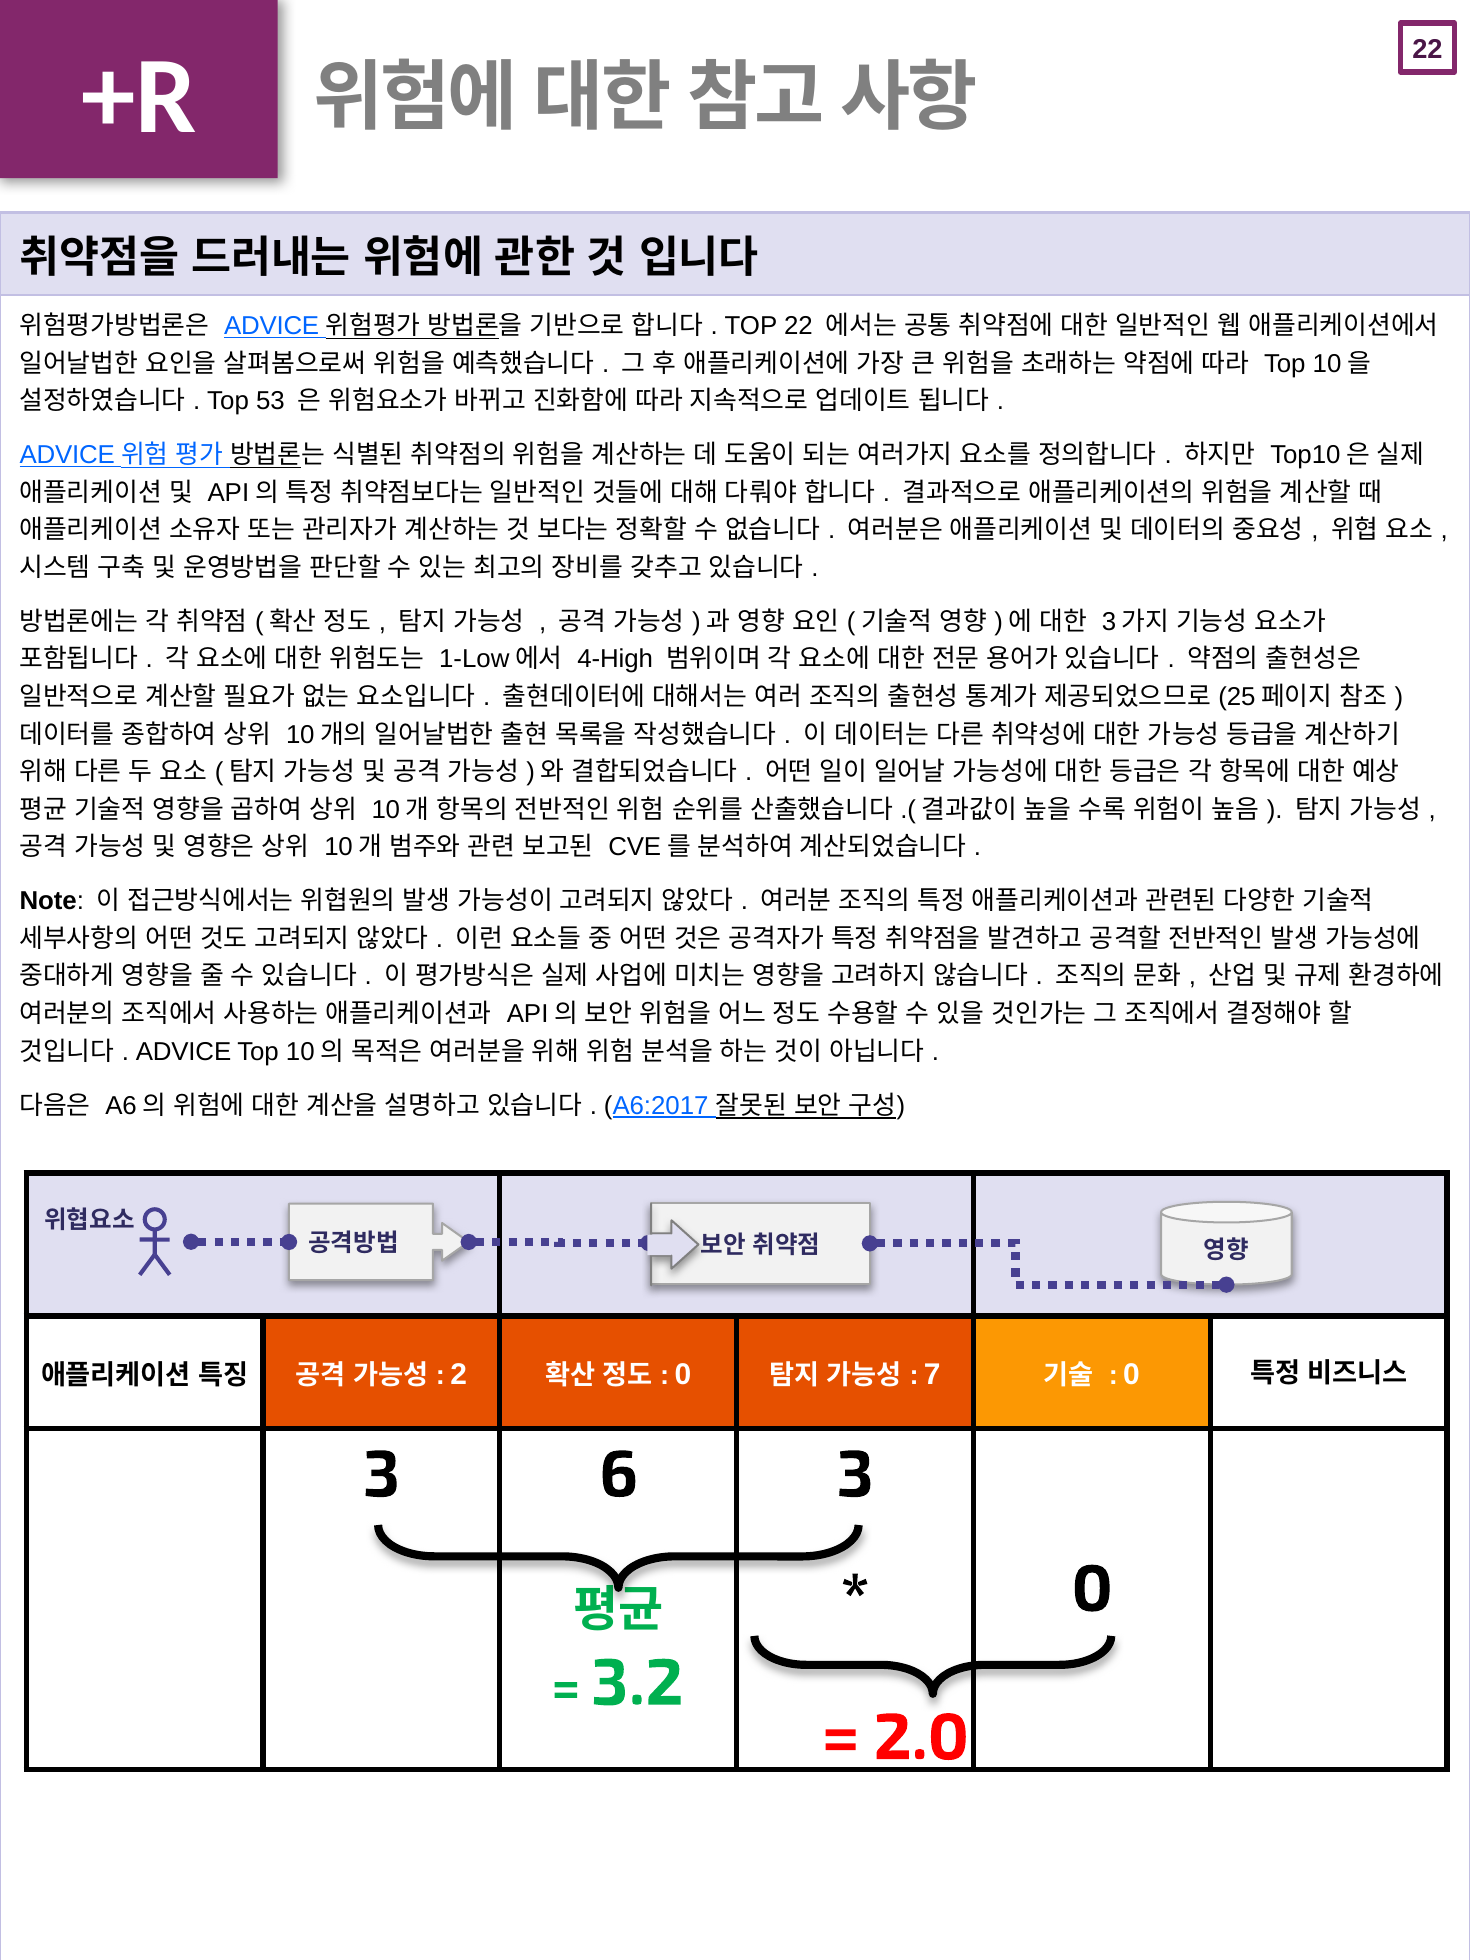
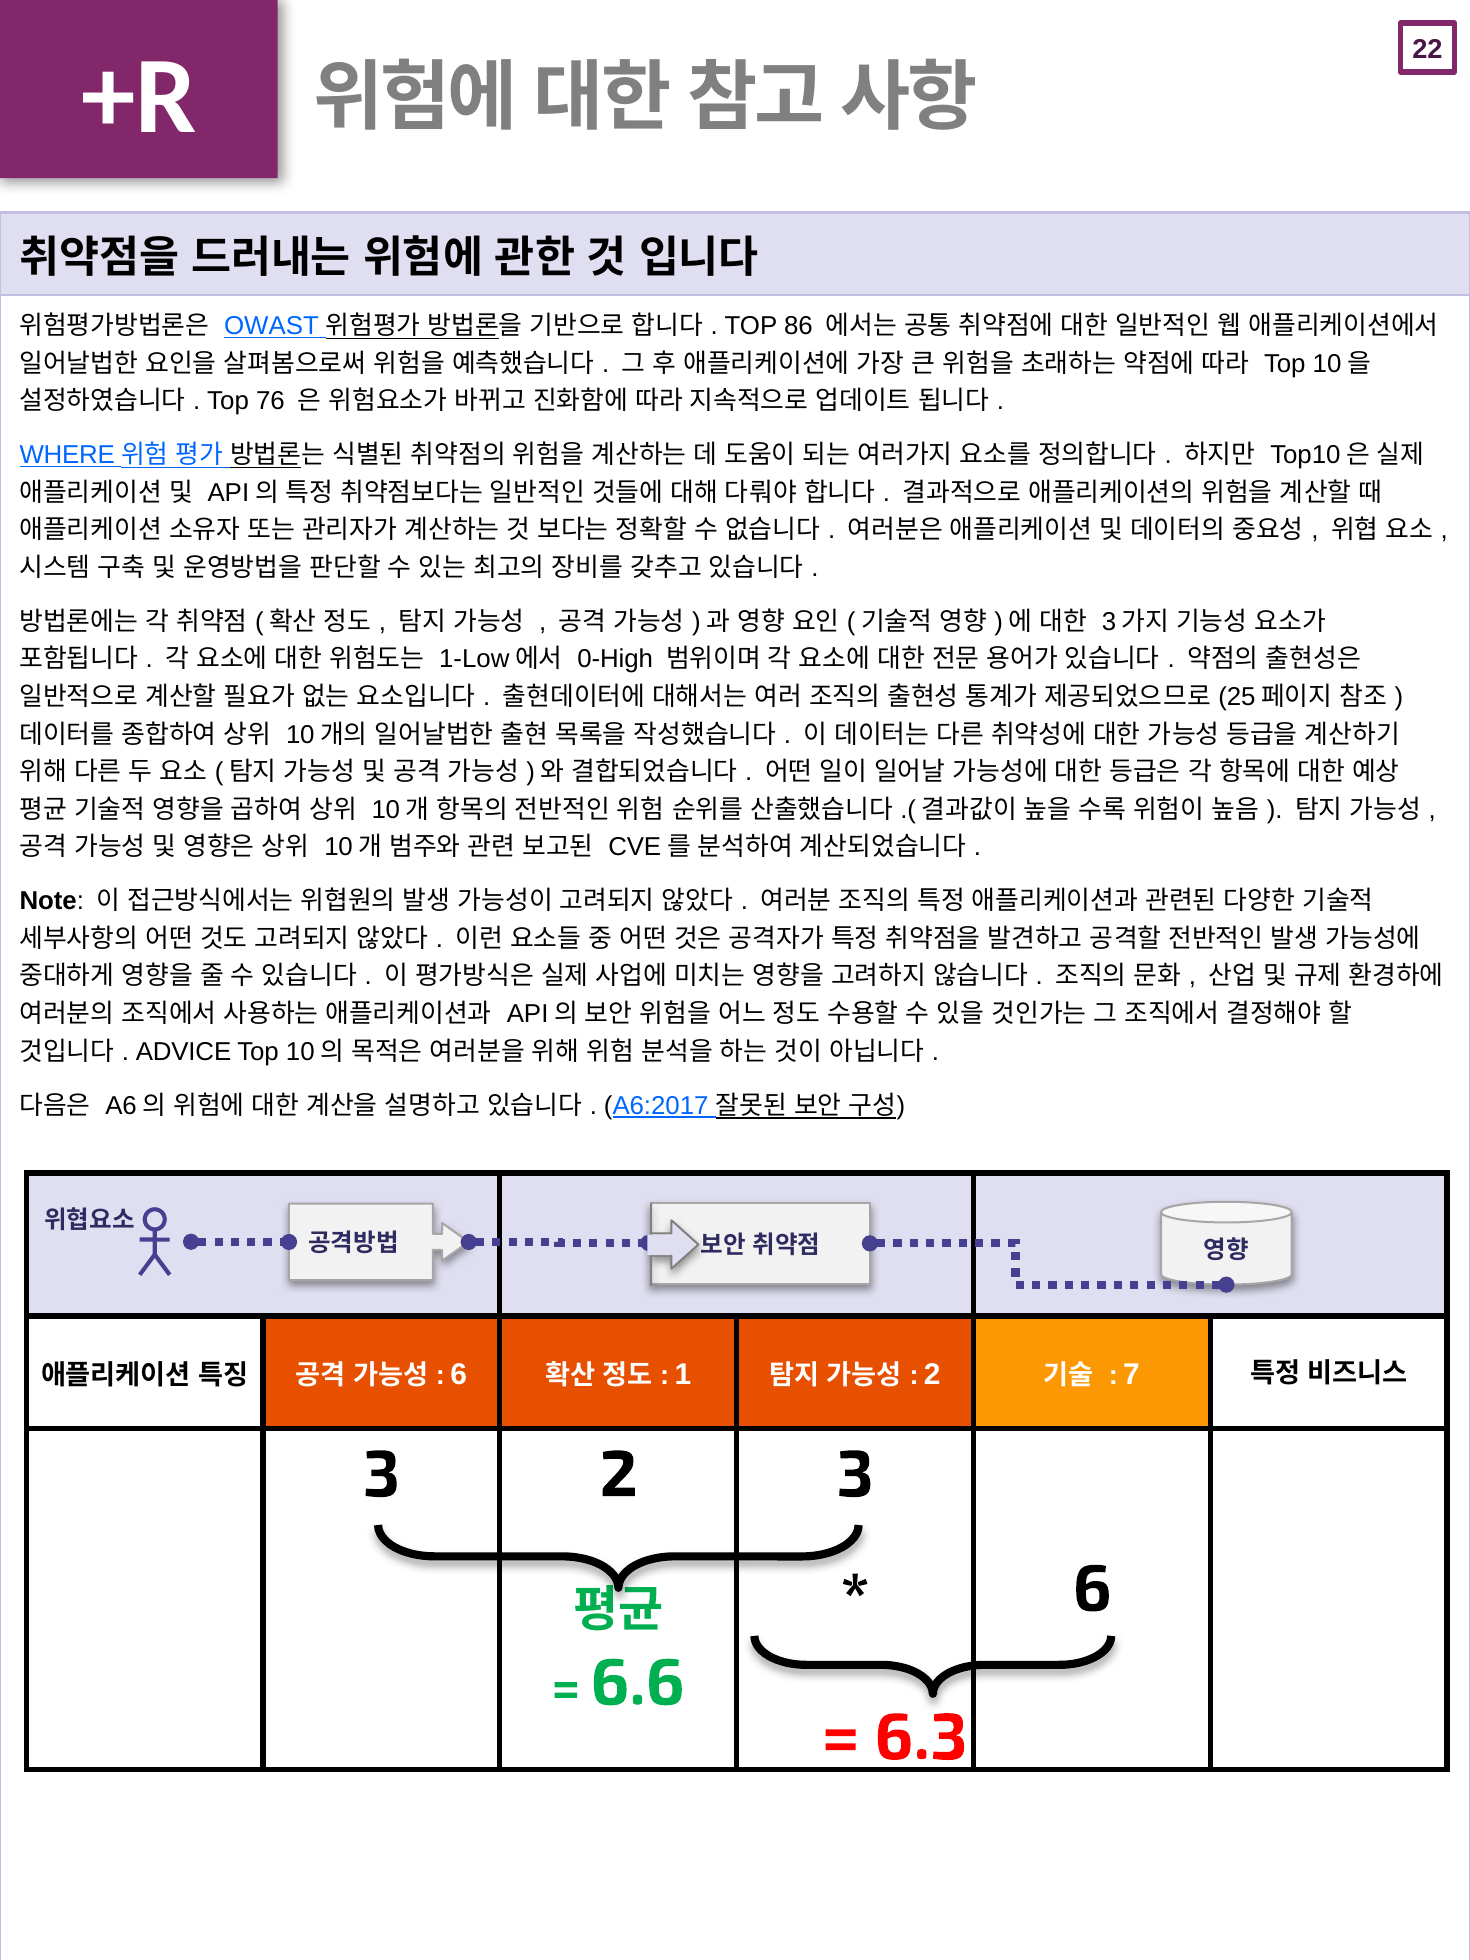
ADVICE: ADVICE -> OWAST (272, 326)
TOP 22: 22 -> 86 (798, 326)
53: 53 -> 76 (270, 401)
ADVICE: ADVICE -> WHERE (67, 455)
4-High: 4-High -> 0-High (615, 659)
2: 2 -> 6 (459, 1374)
0: 0 -> 1 (683, 1374)
7: 7 -> 2 (932, 1374)
0: 0 -> 7 (1132, 1374)
3 6: 6 -> 2 (619, 1475)
0: 0 -> 6 (1092, 1589)
3.2: 3.2 -> 6.6 (638, 1683)
2.0: 2.0 -> 6.3 (921, 1738)
